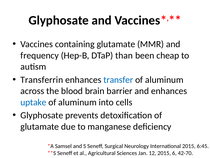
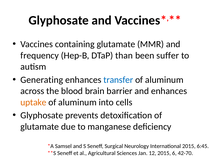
cheap: cheap -> suffer (168, 55)
Transferrin: Transferrin -> Generating (42, 80)
uptake colour: blue -> orange (33, 102)
